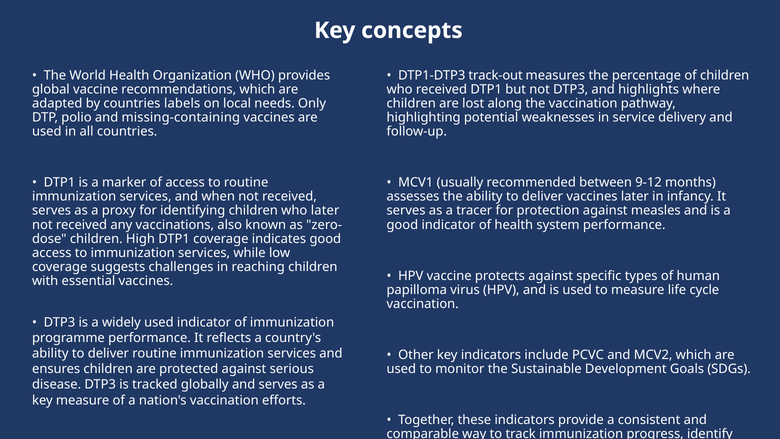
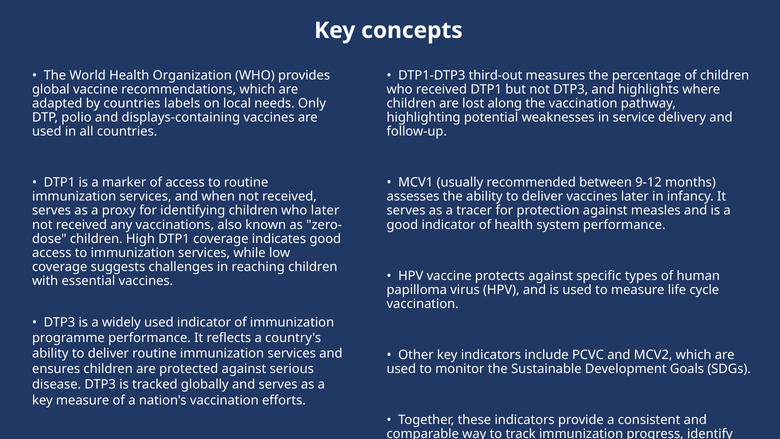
track-out: track-out -> third-out (496, 75)
missing-containing: missing-containing -> displays-containing (181, 117)
